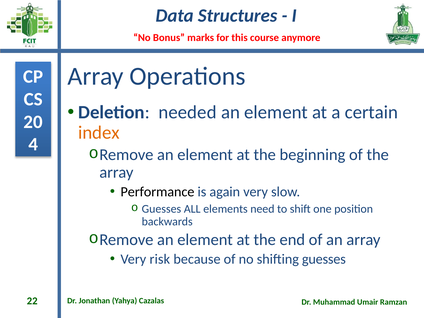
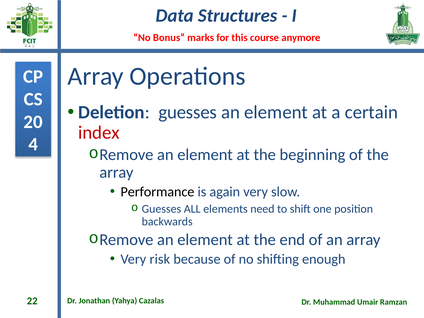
Deletion needed: needed -> guesses (188, 112)
index colour: orange -> red (99, 133)
shifting guesses: guesses -> enough (324, 259)
